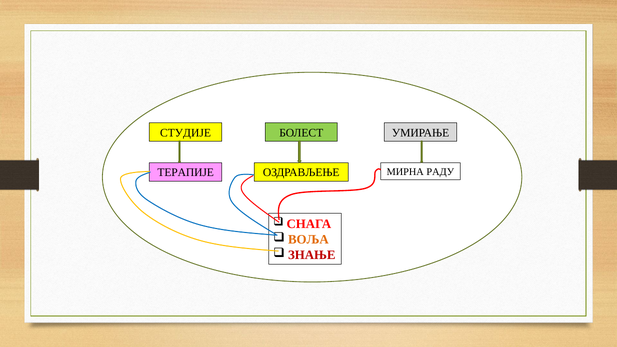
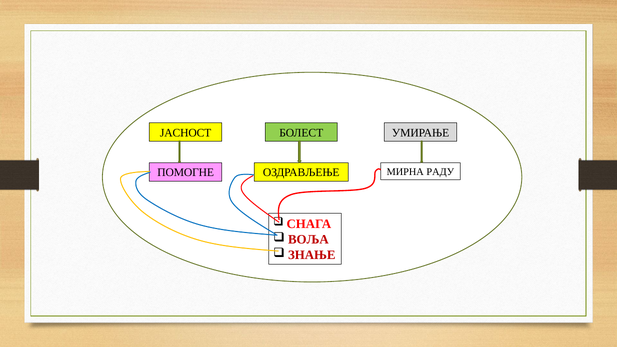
СТУДИЈЕ: СТУДИЈЕ -> ЈАСНОСТ (186, 133)
ТЕРАПИЈЕ: ТЕРАПИЈЕ -> ПОМОГНЕ (186, 173)
ВОЉА colour: orange -> red (308, 240)
